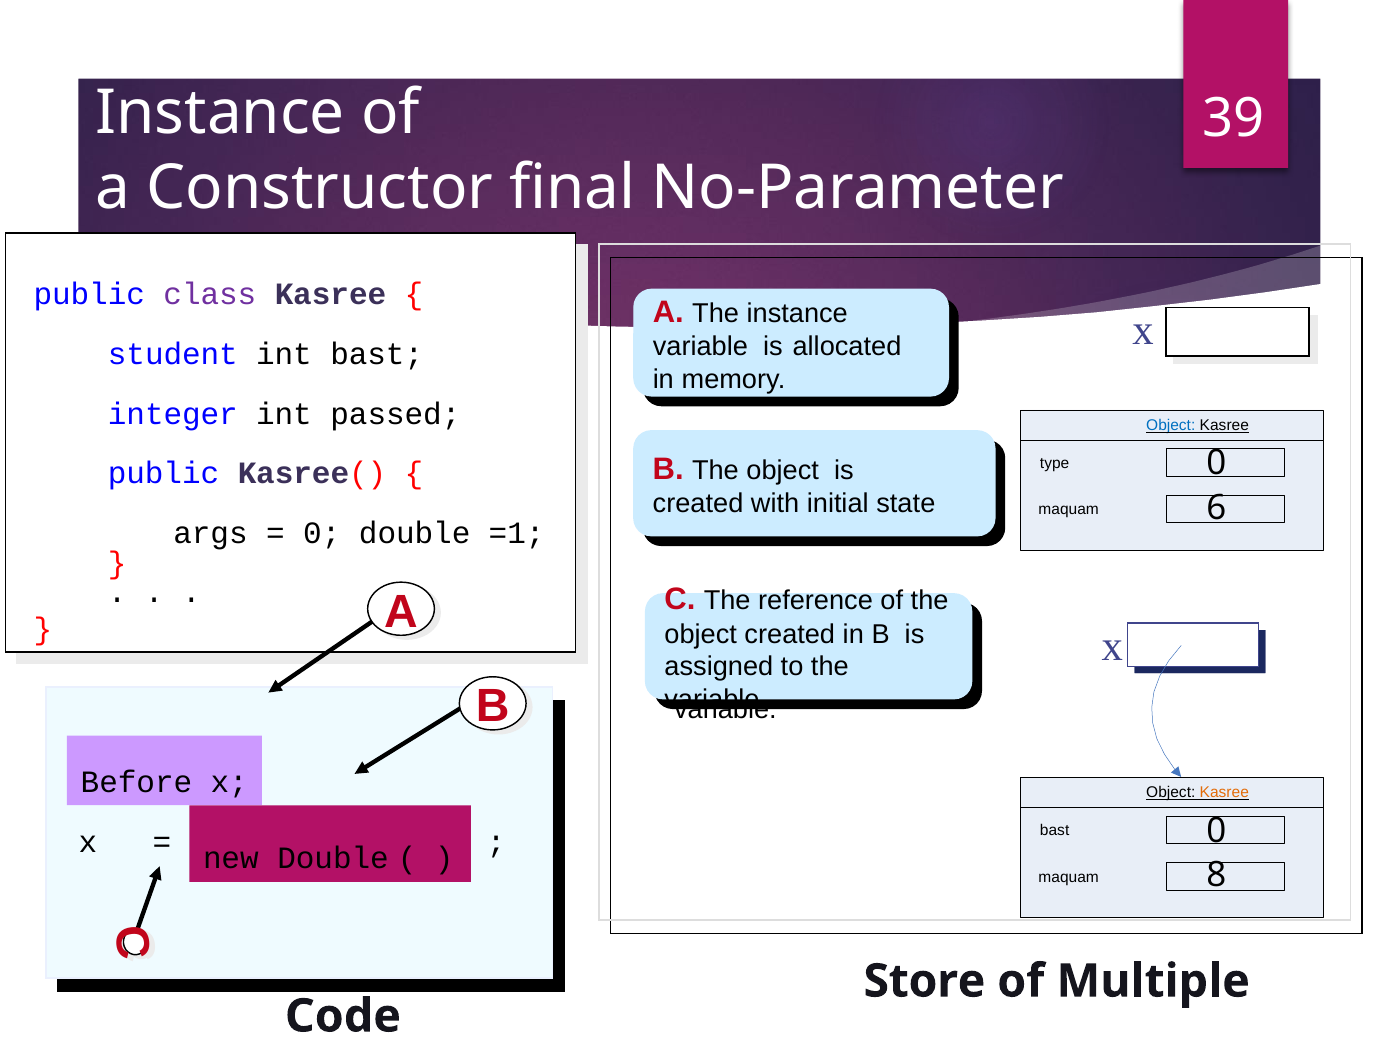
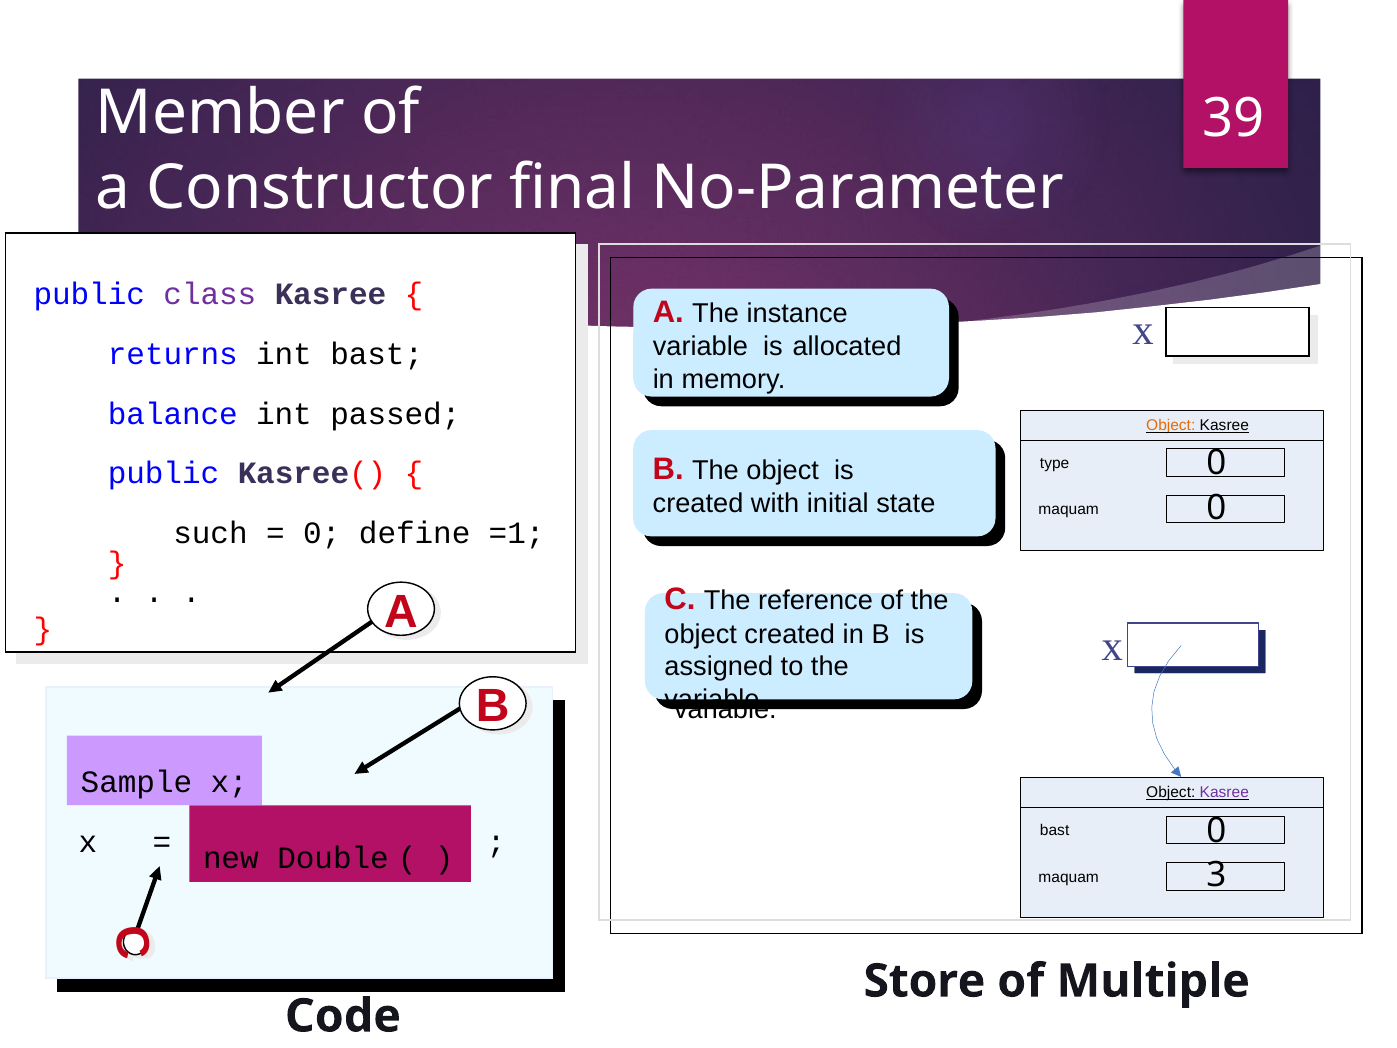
Instance: Instance -> Member (220, 113)
student: student -> returns (173, 354)
integer: integer -> balance (173, 414)
Object colour: blue -> orange (1171, 425)
maquam 6: 6 -> 0 (1216, 508)
args: args -> such (210, 533)
0 double: double -> define (415, 533)
Before: Before -> Sample (136, 782)
Kasree colour: orange -> purple (1224, 792)
8: 8 -> 3 (1216, 875)
